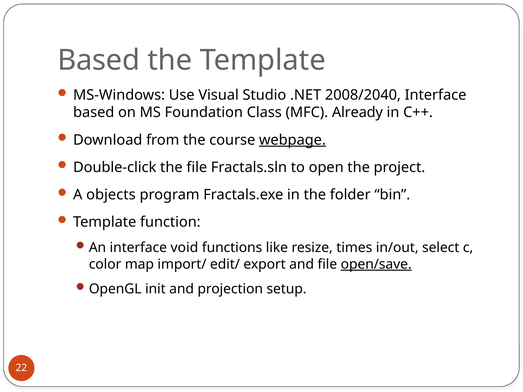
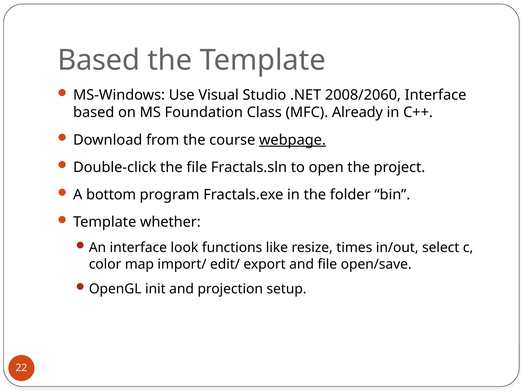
2008/2040: 2008/2040 -> 2008/2060 (363, 95)
objects: objects -> bottom (111, 195)
function: function -> whether (170, 222)
void: void -> look (184, 248)
open/save underline: present -> none (376, 264)
